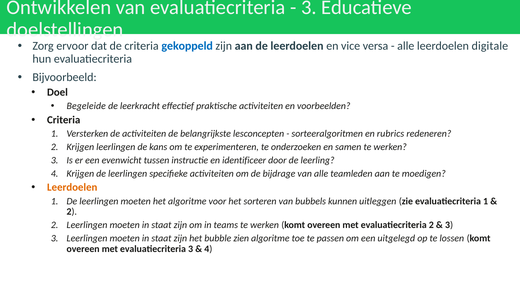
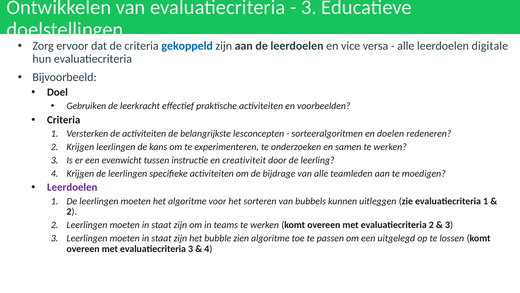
Begeleide: Begeleide -> Gebruiken (86, 106)
rubrics: rubrics -> doelen (391, 134)
identificeer: identificeer -> creativiteit (244, 160)
Leerdoelen colour: orange -> purple (72, 187)
